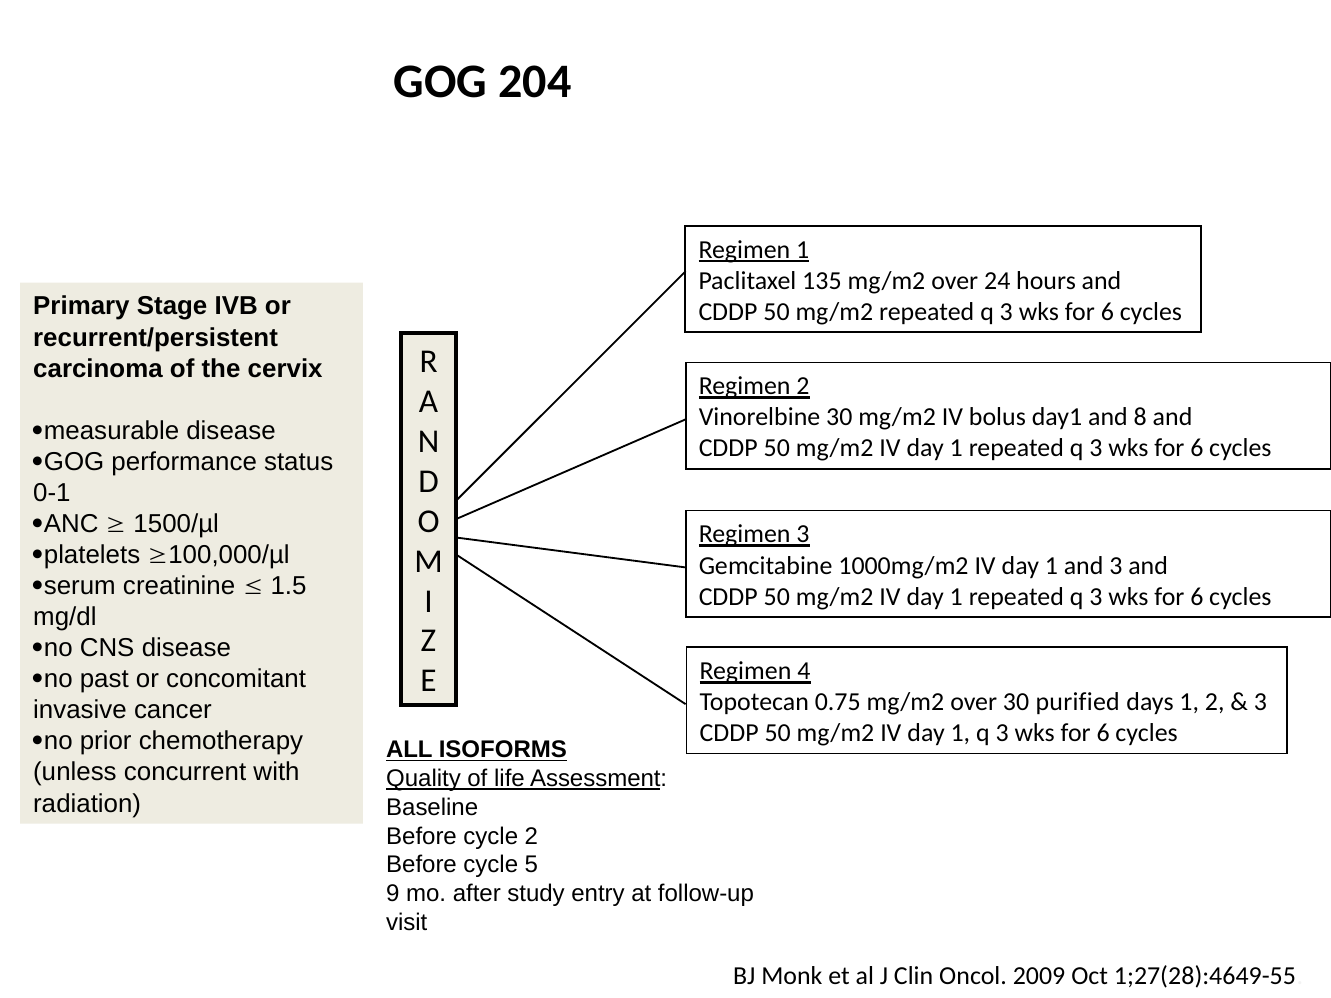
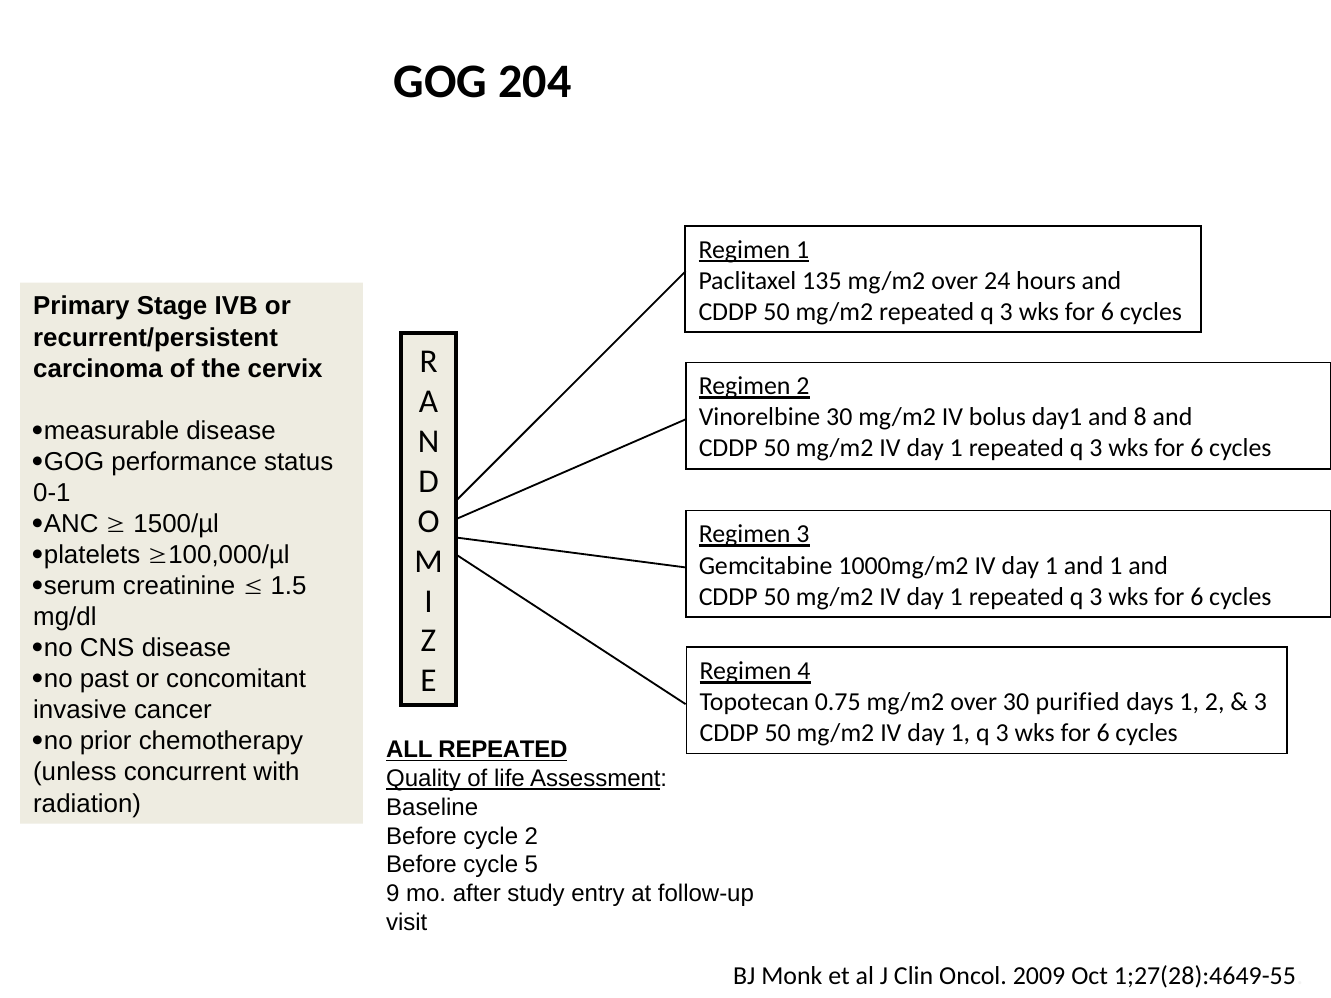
and 3: 3 -> 1 (1116, 566)
ALL ISOFORMS: ISOFORMS -> REPEATED (503, 750)
